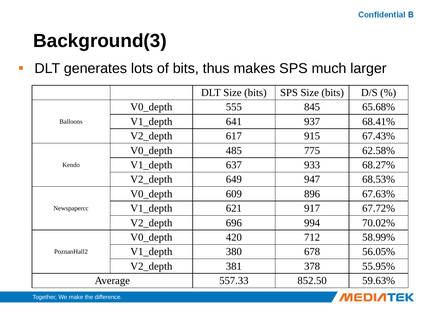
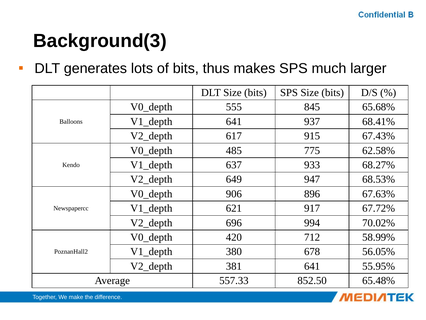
609: 609 -> 906 (234, 194)
381 378: 378 -> 641 (312, 266)
59.63%: 59.63% -> 65.48% (379, 280)
